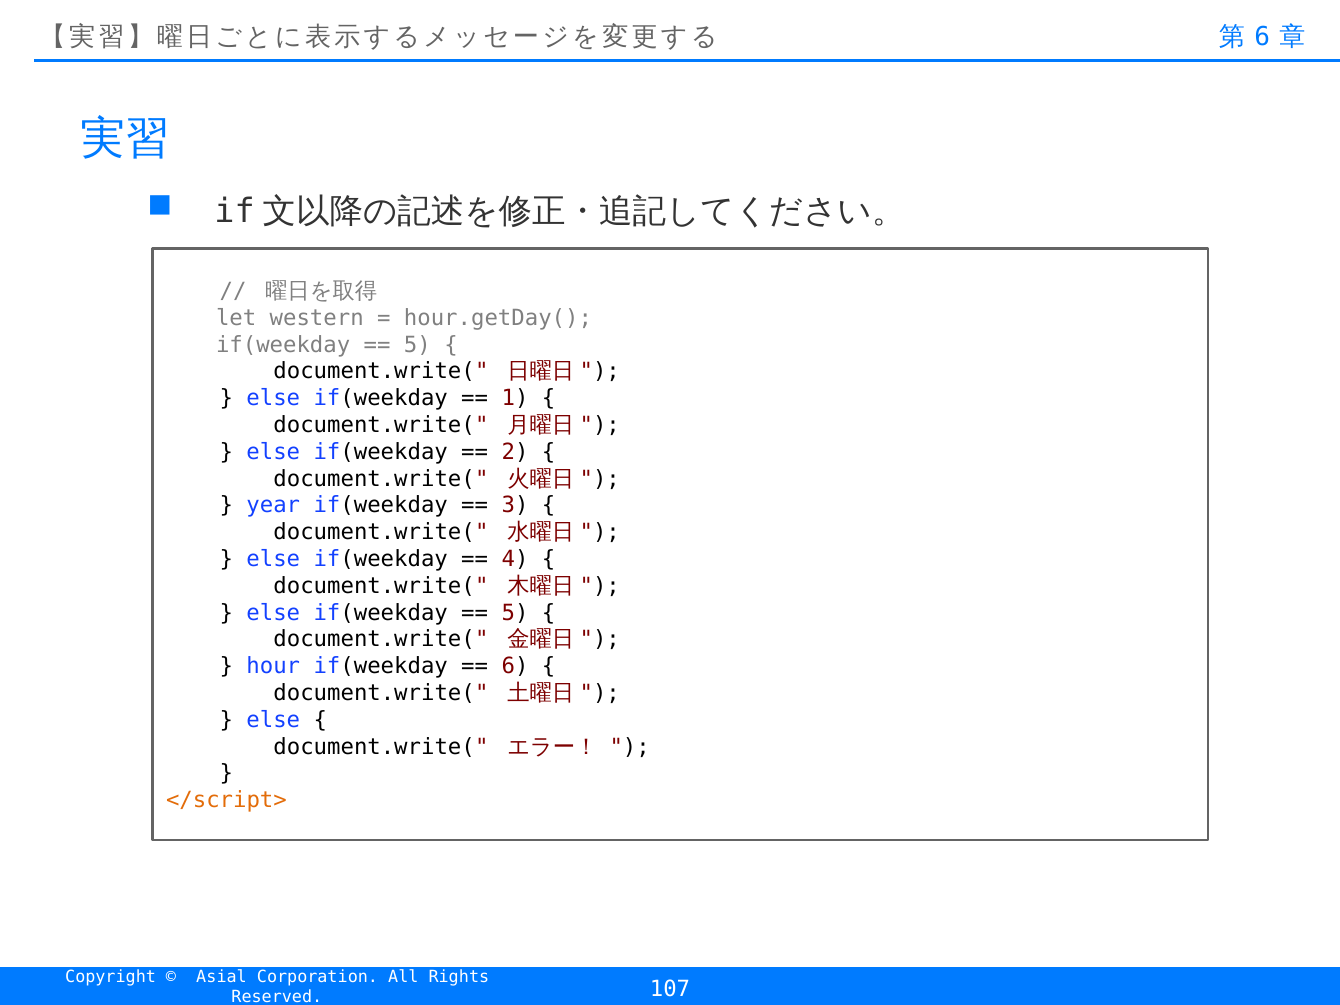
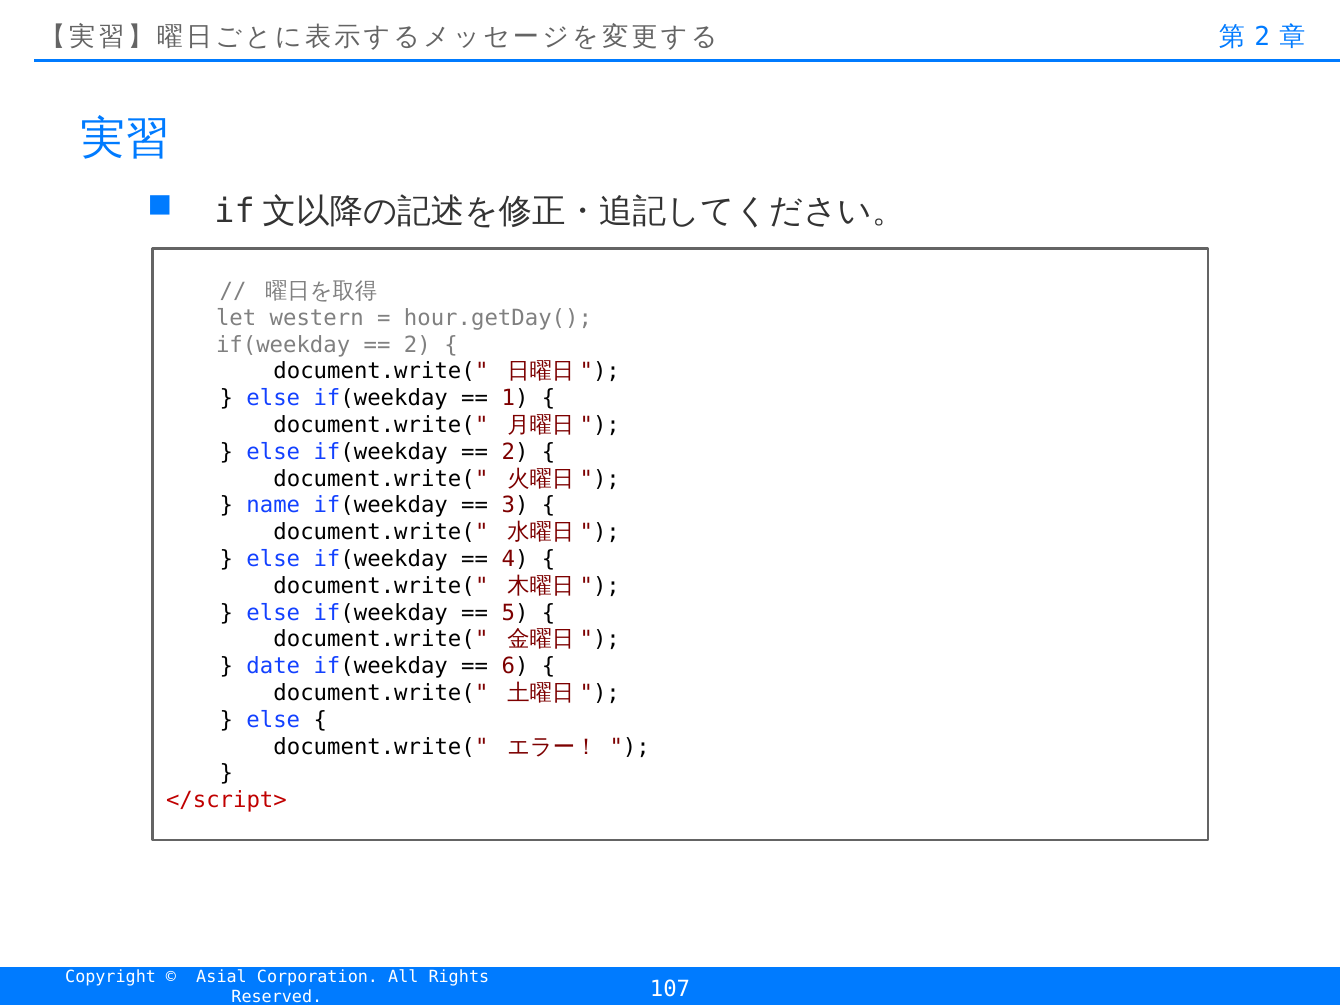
6: 6 -> 2 (1262, 37)
5: 5 -> 2 (417, 345)
year: year -> name (273, 506)
hour: hour -> date (273, 666)
</script> colour: orange -> red (226, 800)
